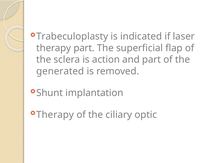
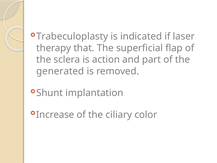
therapy part: part -> that (84, 48)
Therapy: Therapy -> Increase (55, 114)
optic: optic -> color (146, 114)
